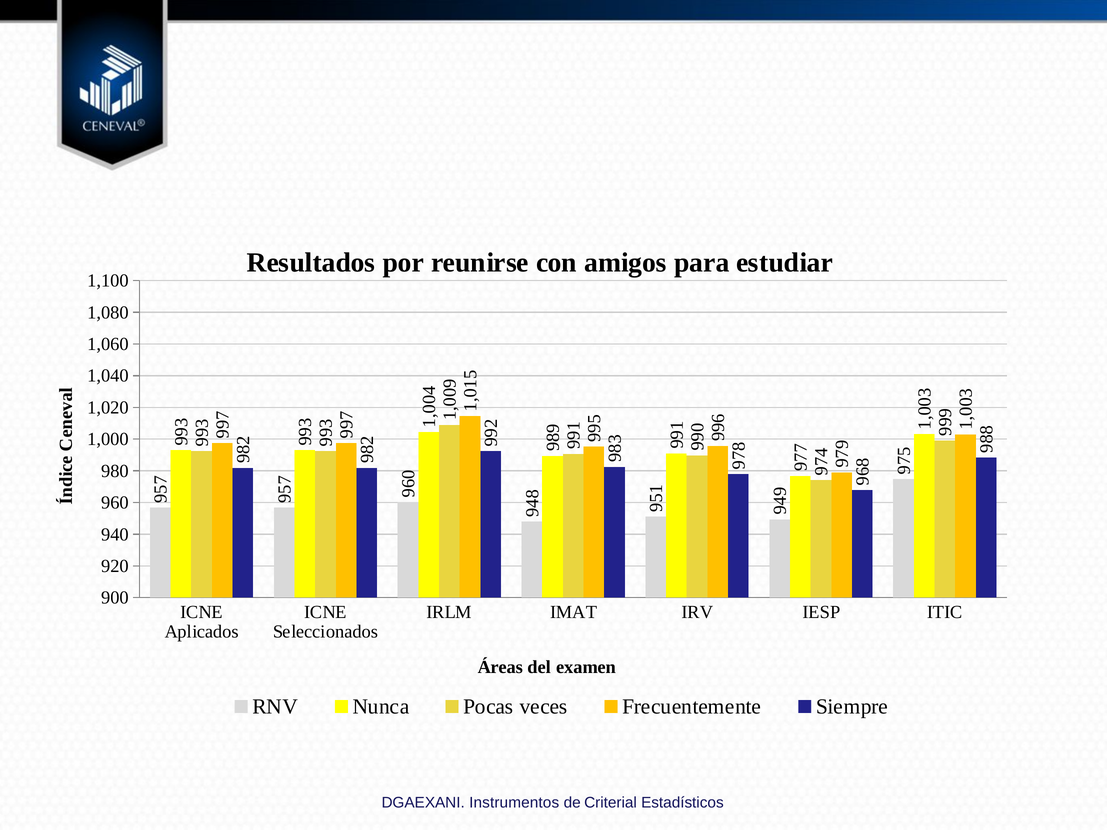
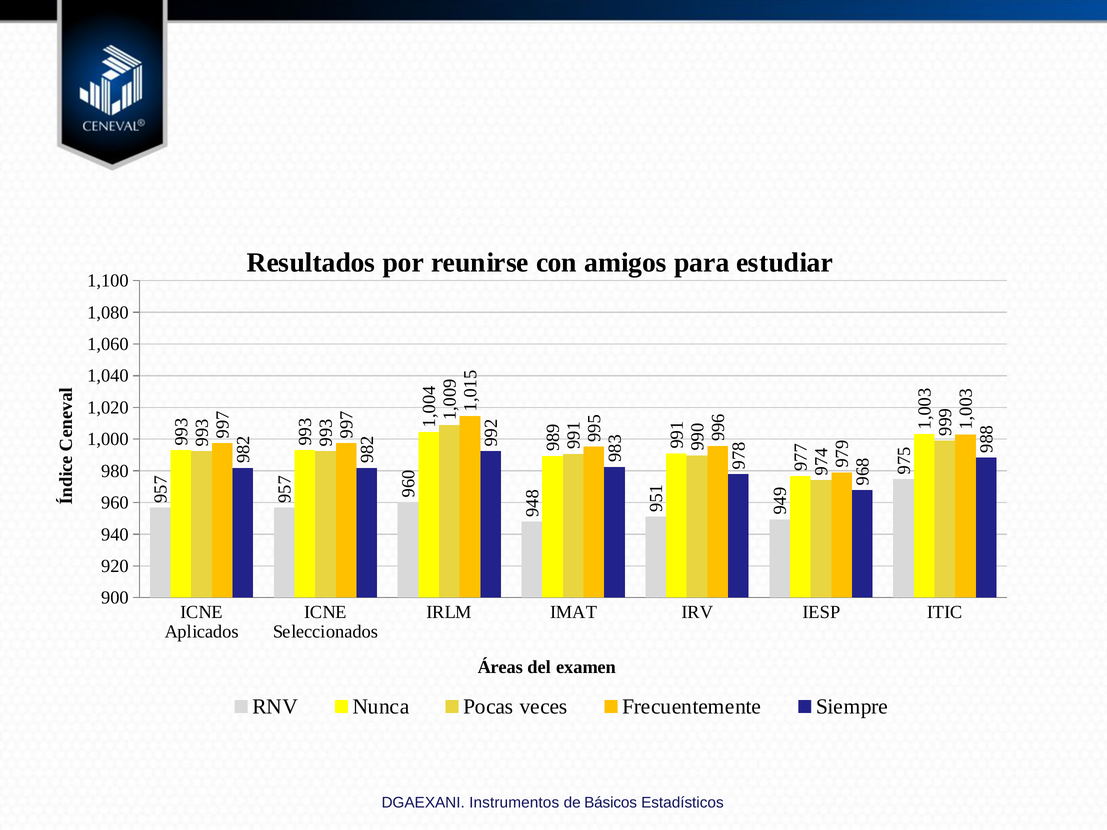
Criterial: Criterial -> Básicos (611, 803)
